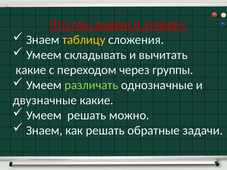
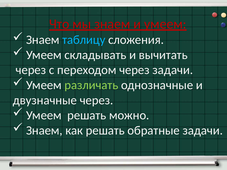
таблицу colour: yellow -> light blue (84, 40)
какие: какие -> через (31, 70)
через группы: группы -> задачи (173, 70)
двузначные какие: какие -> через (96, 100)
